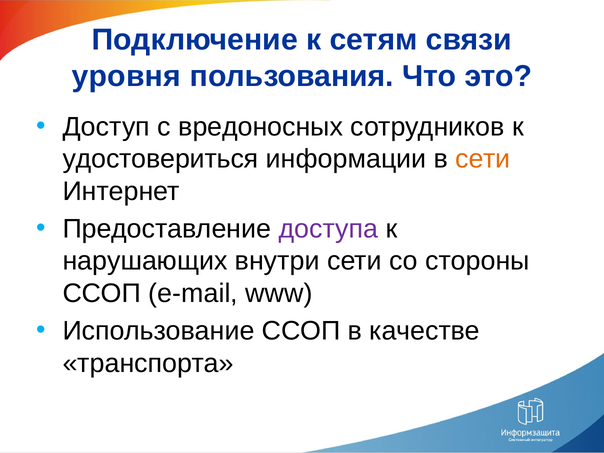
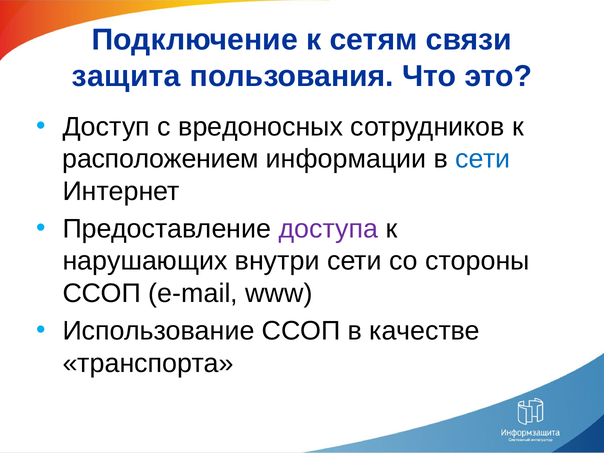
уровня: уровня -> защита (126, 76)
удостовериться: удостовериться -> расположением (161, 159)
сети colour: orange -> blue (483, 159)
